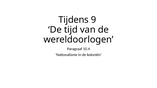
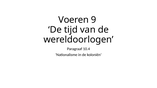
Tijdens: Tijdens -> Voeren (74, 20)
